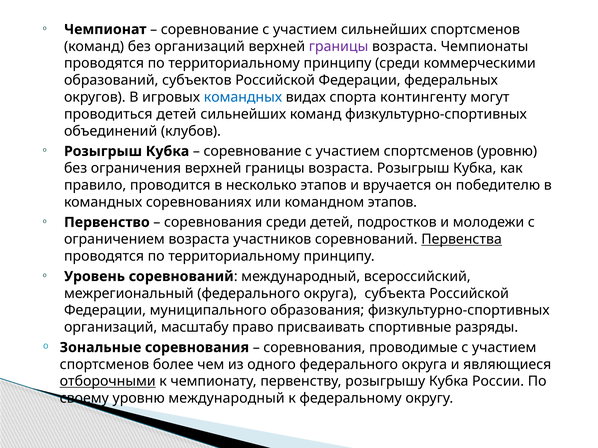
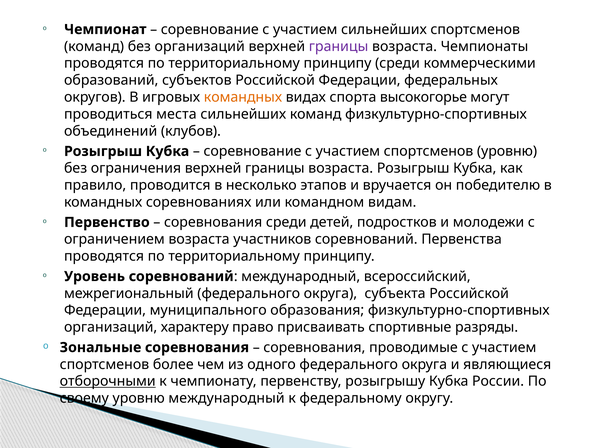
командных colour: blue -> orange (243, 97)
контингенту: контингенту -> высокогорье (423, 97)
проводиться детей: детей -> места (176, 114)
командном этапов: этапов -> видам (392, 202)
Первенства underline: present -> none (462, 240)
масштабу: масштабу -> характеру (195, 328)
